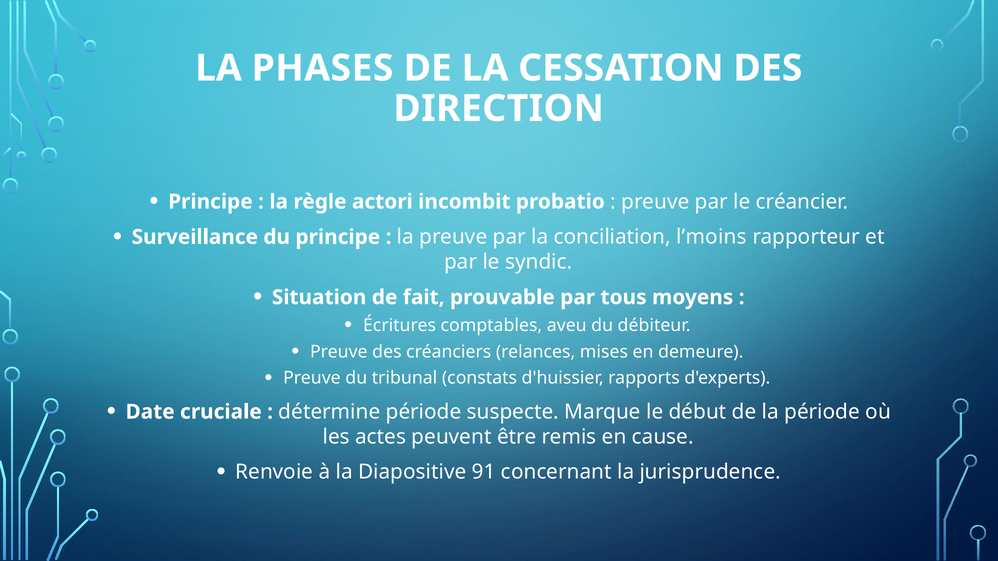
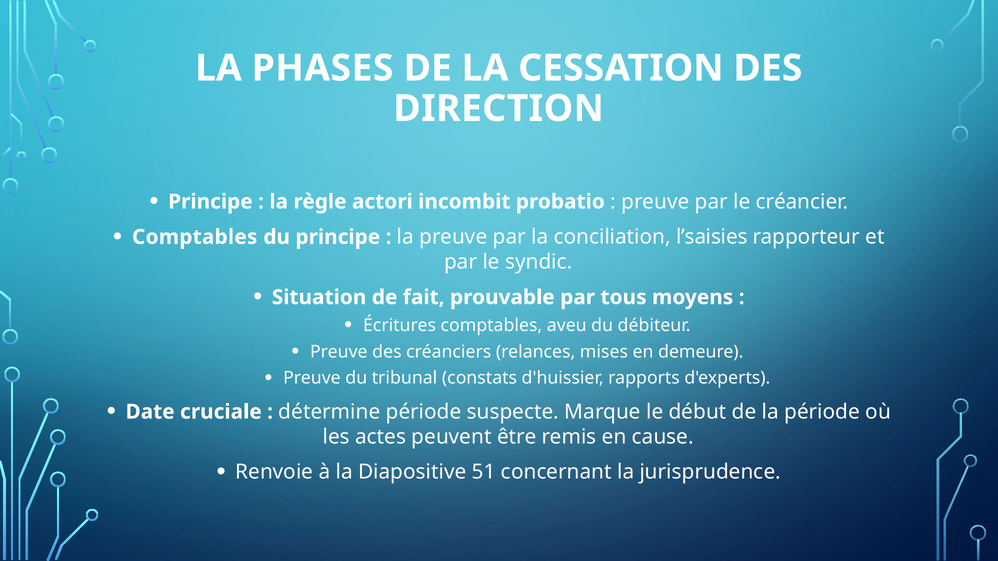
Surveillance: Surveillance -> Comptables (195, 237)
l’moins: l’moins -> l’saisies (712, 237)
91: 91 -> 51 (484, 472)
